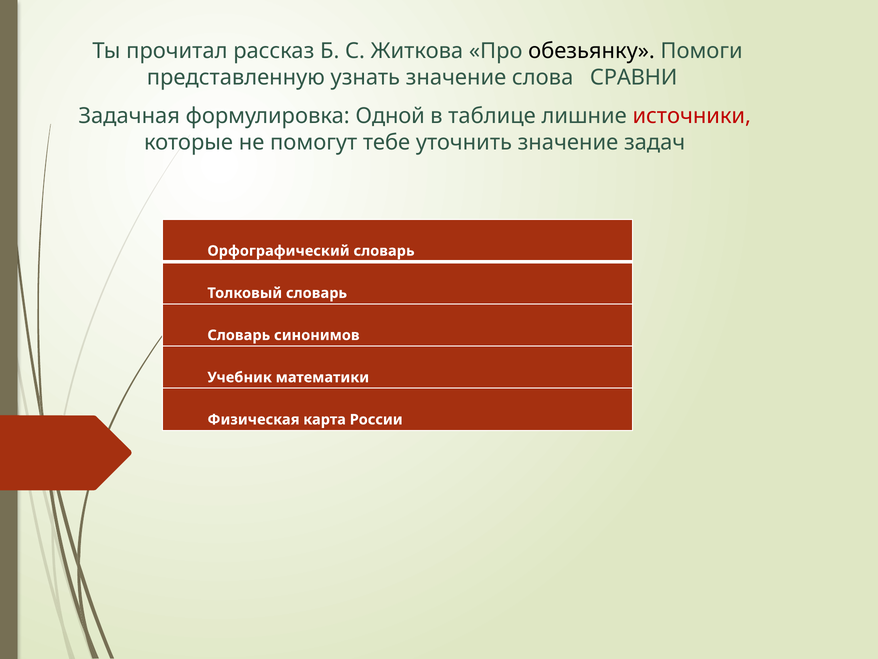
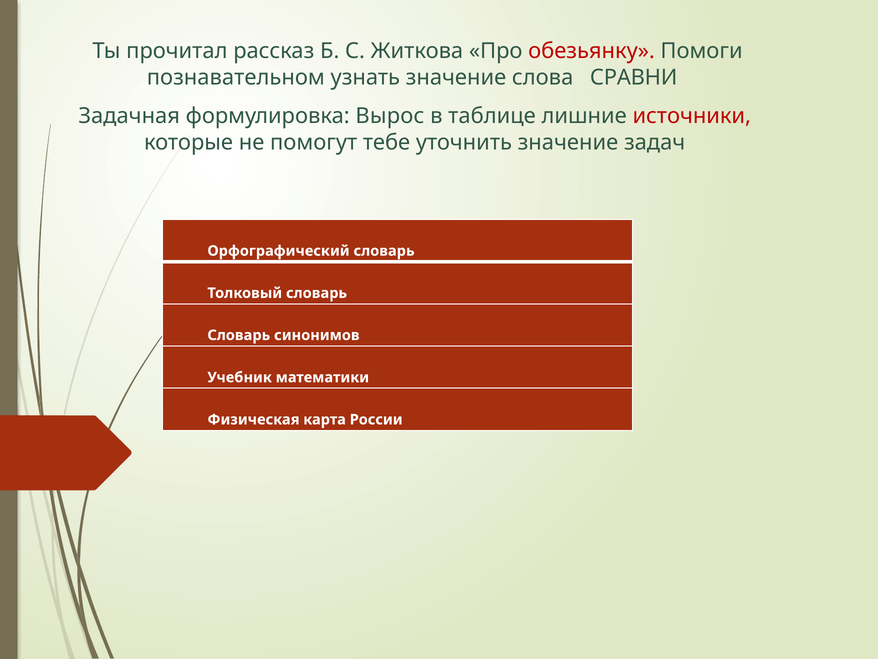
обезьянку colour: black -> red (592, 51)
представленную: представленную -> познавательном (236, 77)
Одной: Одной -> Вырос (390, 116)
